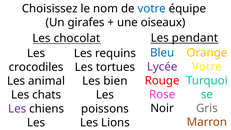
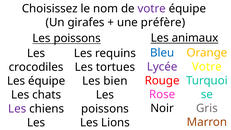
votre colour: blue -> purple (152, 9)
une oiseaux: oiseaux -> préfère (163, 22)
pendant: pendant -> animaux (195, 38)
chocolat: chocolat -> poissons (77, 38)
Les animal: animal -> équipe (47, 81)
